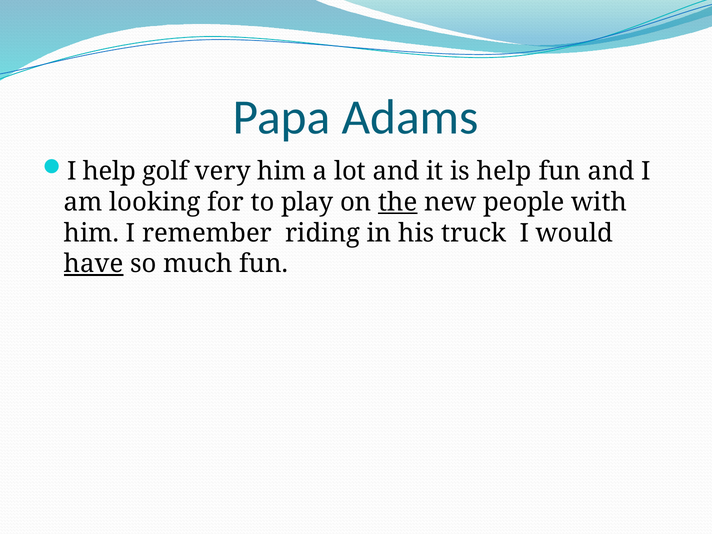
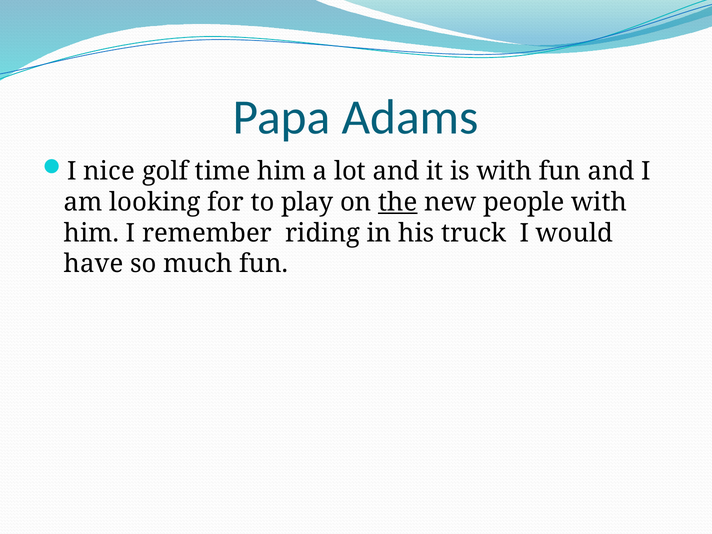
I help: help -> nice (109, 171)
very: very -> time (223, 171)
is help: help -> with (504, 171)
have underline: present -> none (94, 264)
